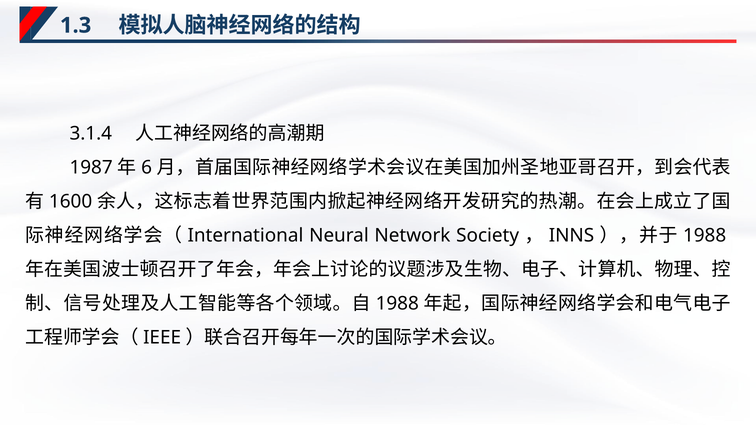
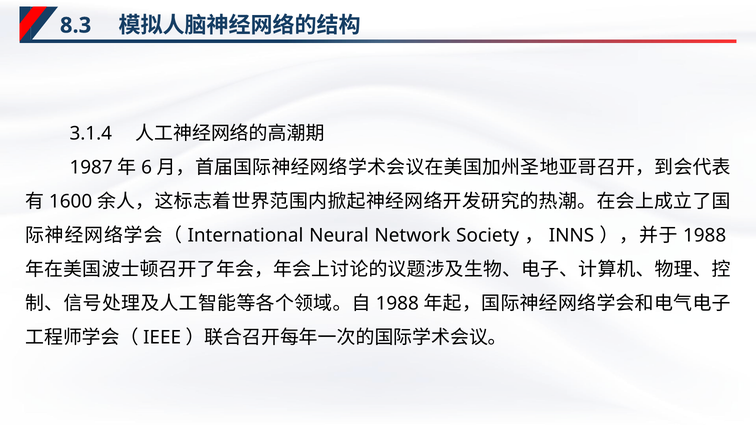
1.3: 1.3 -> 8.3 (76, 25)
